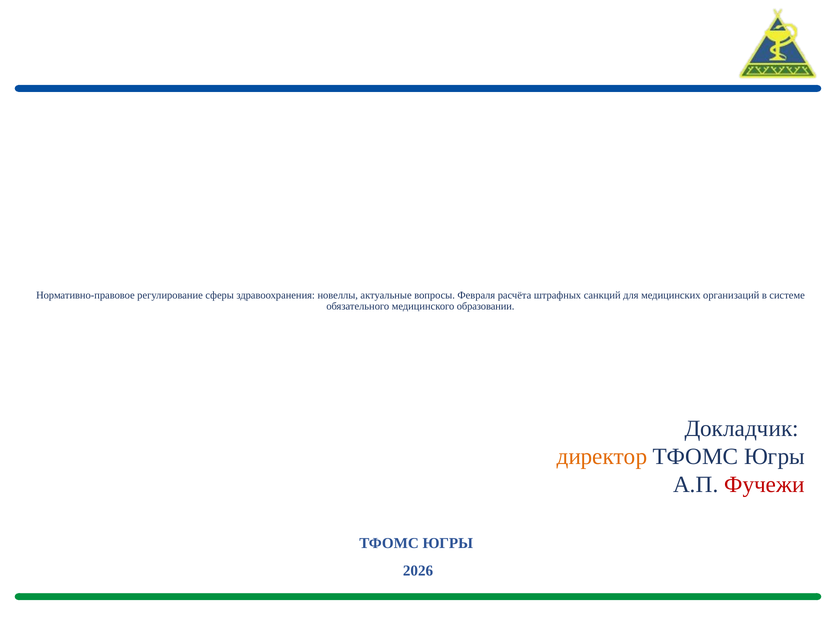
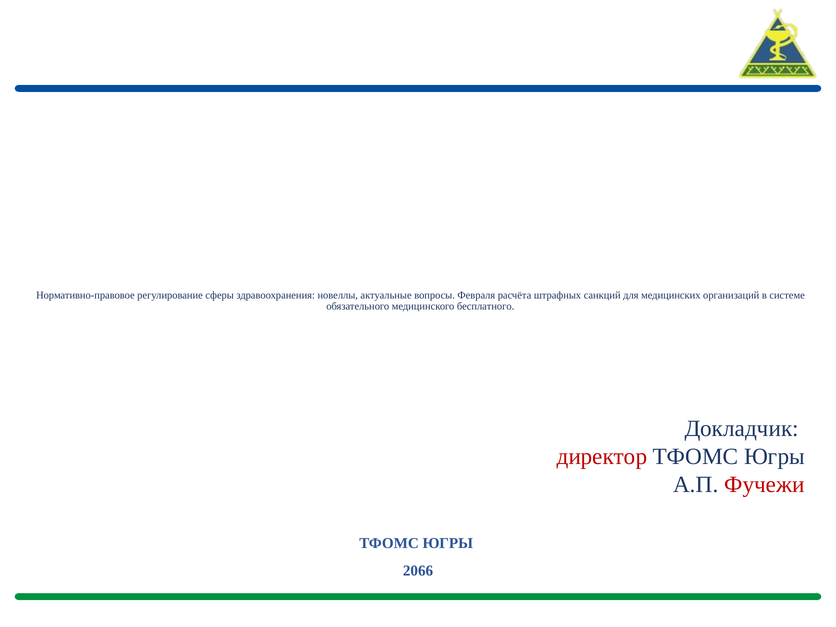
образовании: образовании -> бесплатного (486, 306)
директор colour: orange -> red (602, 457)
2026: 2026 -> 2066 (418, 571)
